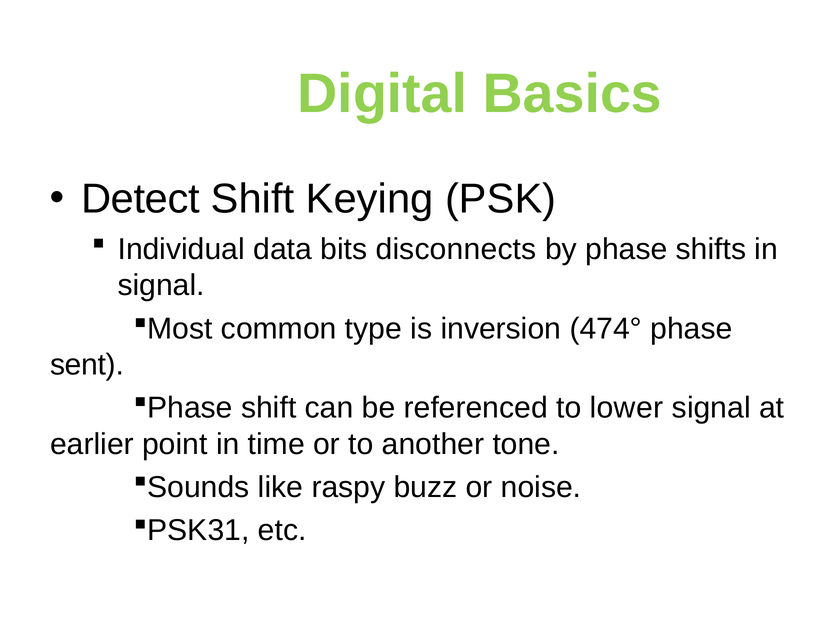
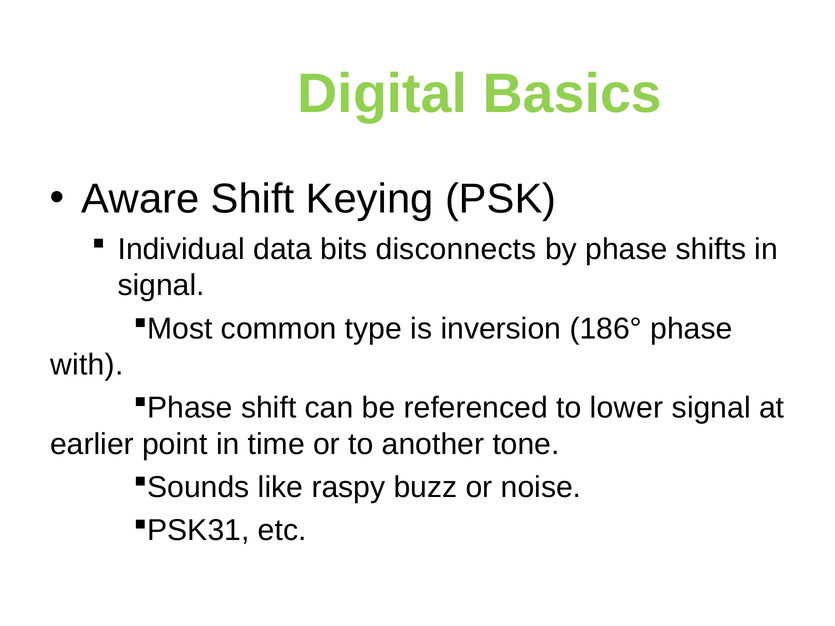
Detect: Detect -> Aware (140, 199)
474°: 474° -> 186° (606, 329)
sent: sent -> with (87, 365)
